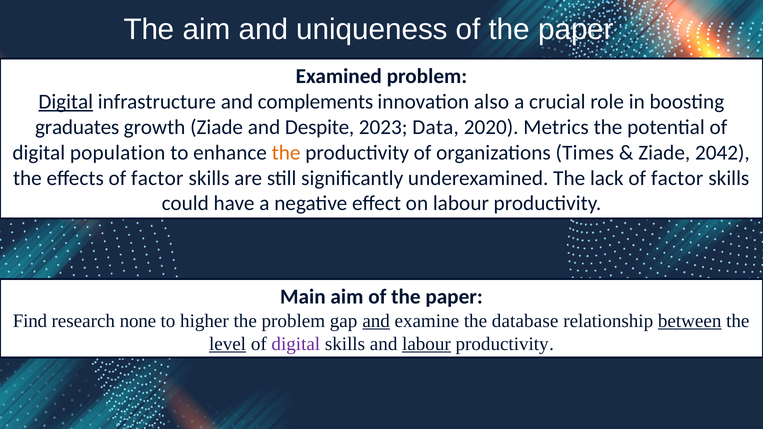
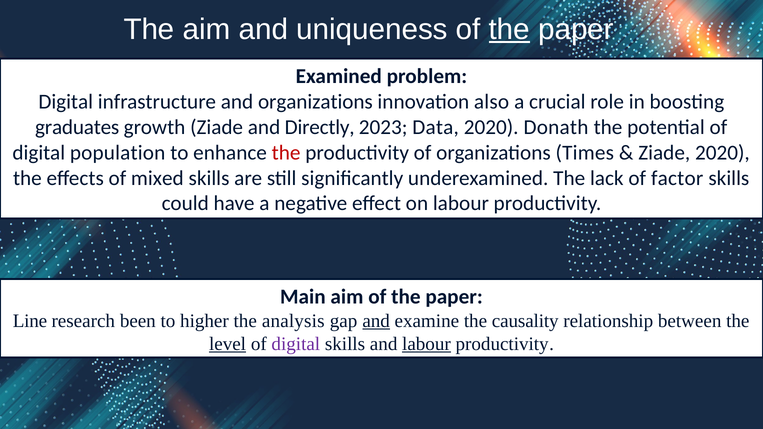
the underline: none -> present (509, 29)
Digital underline: present -> none (66, 102)
and complements: complements -> organizations (315, 102)
Despite: Despite -> Directly (320, 127)
Metrics: Metrics -> Donath (556, 127)
the colour: orange -> red (286, 153)
Ziade 2042: 2042 -> 2020 (722, 153)
effects of factor: factor -> mixed (157, 178)
Find: Find -> Line (30, 321)
none: none -> been (138, 321)
the problem: problem -> analysis (293, 321)
database: database -> causality (525, 321)
between underline: present -> none (690, 321)
